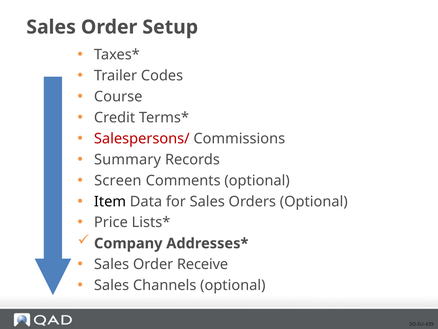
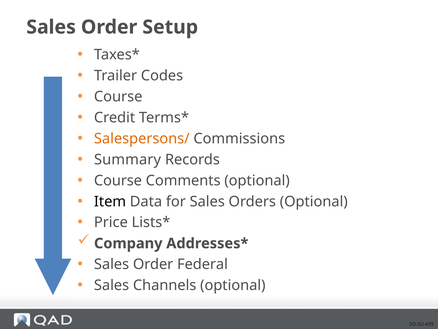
Salespersons/ colour: red -> orange (142, 138)
Screen: Screen -> Course (118, 180)
Receive: Receive -> Federal (202, 264)
